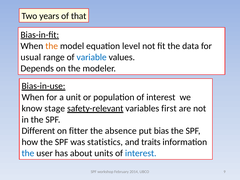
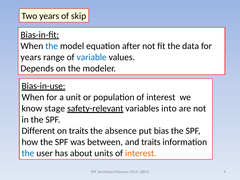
that: that -> skip (79, 16)
the colour: orange -> blue (52, 46)
level: level -> after (131, 46)
usual: usual -> years (31, 57)
first: first -> into (169, 108)
on fitter: fitter -> traits (79, 131)
statistics: statistics -> between (105, 142)
interest colour: blue -> orange (141, 153)
